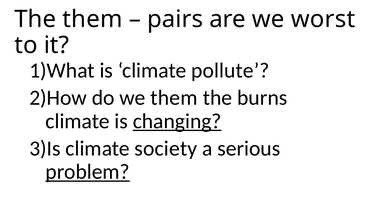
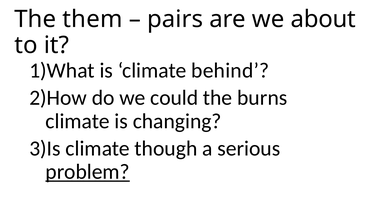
worst: worst -> about (323, 19)
pollute: pollute -> behind (230, 70)
we them: them -> could (174, 98)
changing underline: present -> none (177, 121)
society: society -> though (166, 148)
